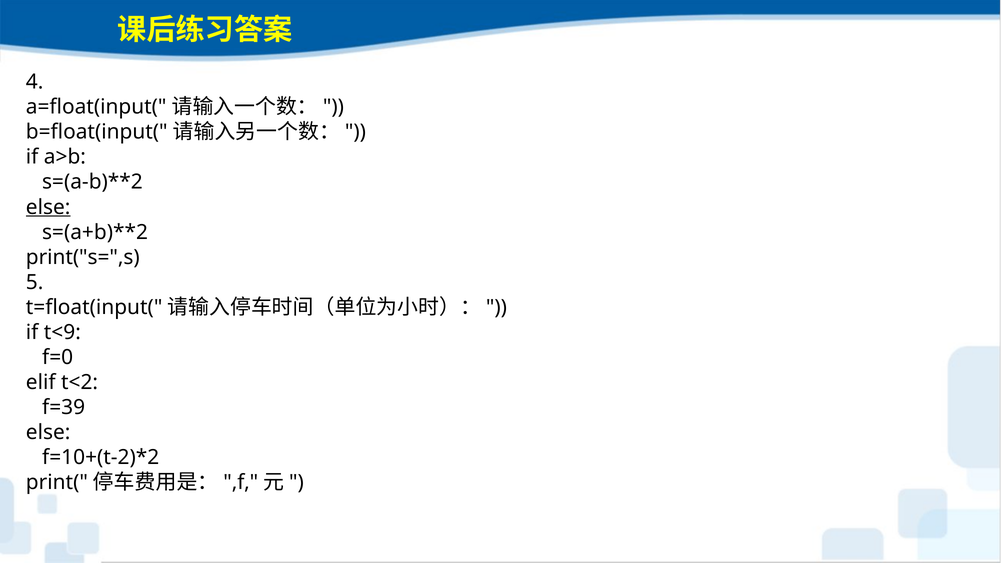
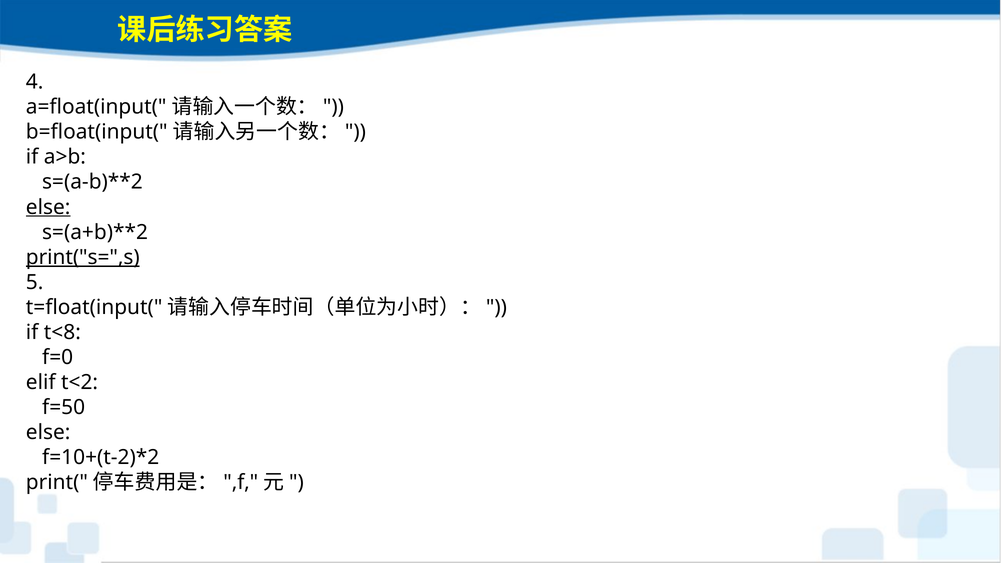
print("s=",s underline: none -> present (83, 257)
t<9: t<9 -> t<8 (62, 332)
f=39: f=39 -> f=50 (64, 407)
